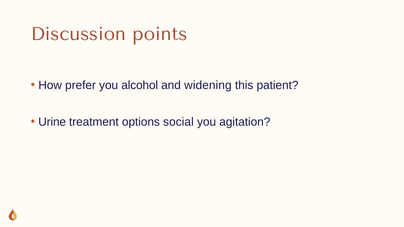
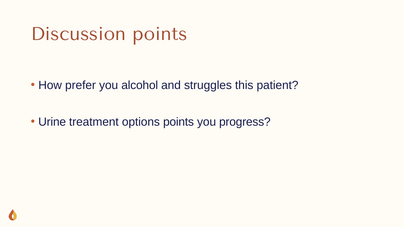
widening: widening -> struggles (208, 85)
options social: social -> points (179, 122)
agitation: agitation -> progress (245, 122)
